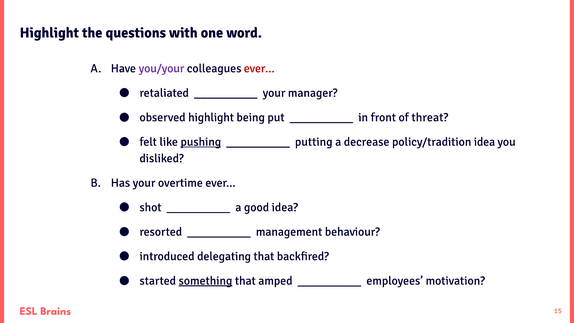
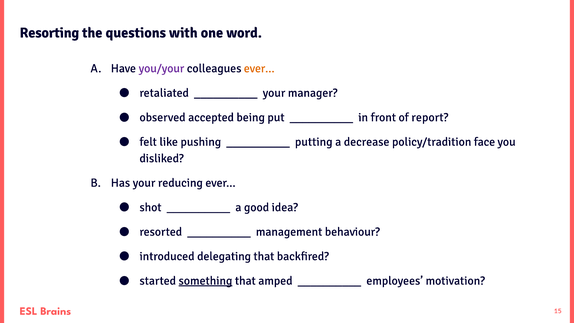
Highlight: Highlight -> Resorting (49, 33)
ever… colour: red -> orange (259, 68)
observed highlight: highlight -> accepted (211, 117)
threat: threat -> report (430, 117)
pushing underline: present -> none (201, 142)
policy/tradition idea: idea -> face (484, 142)
overtime: overtime -> reducing (180, 183)
